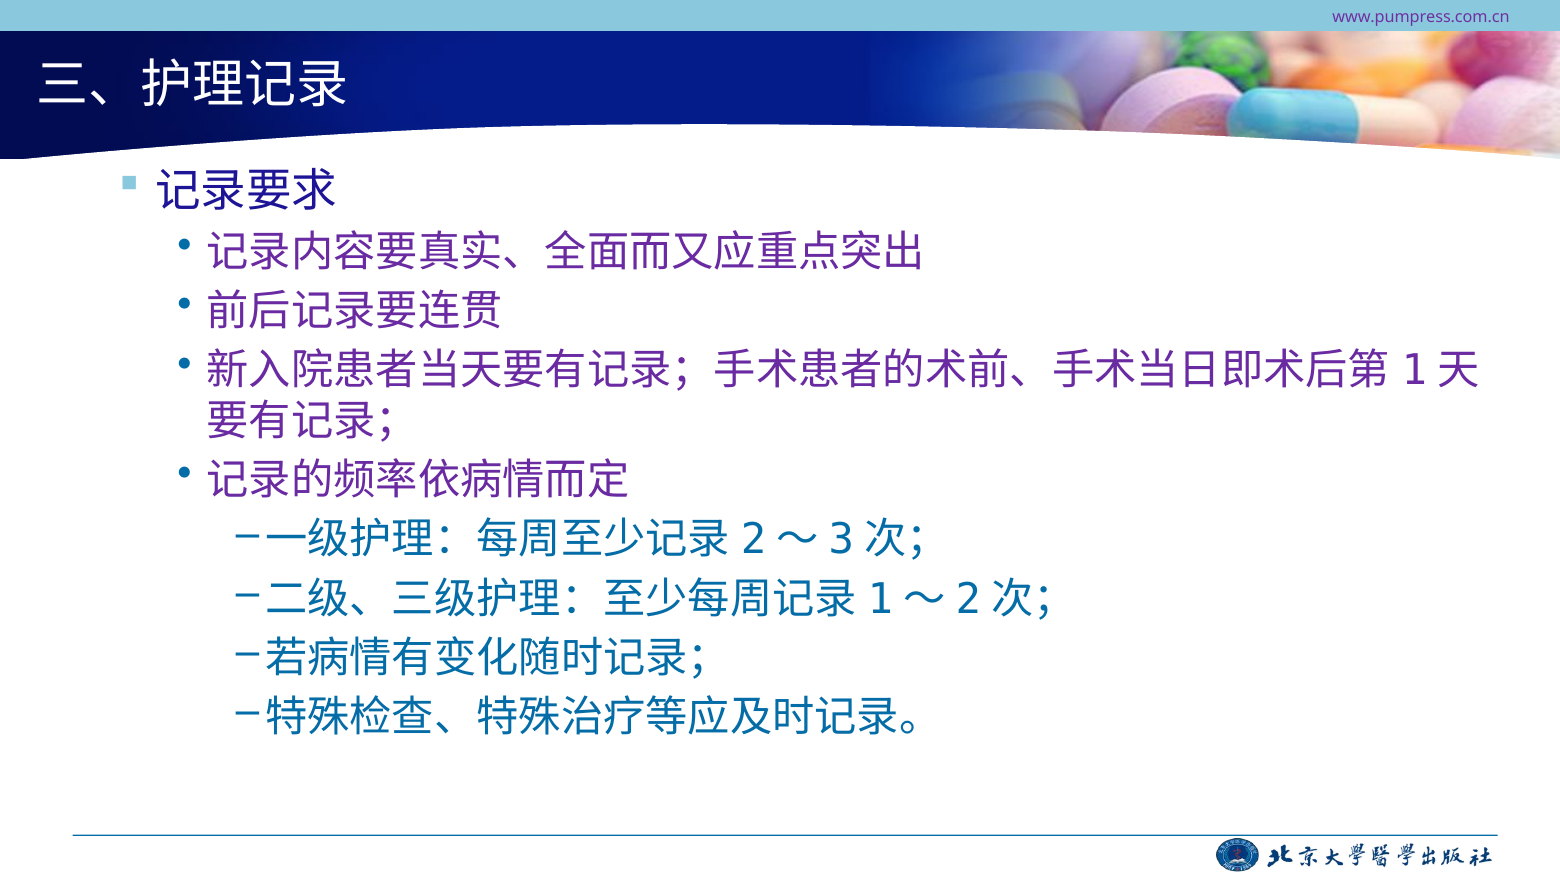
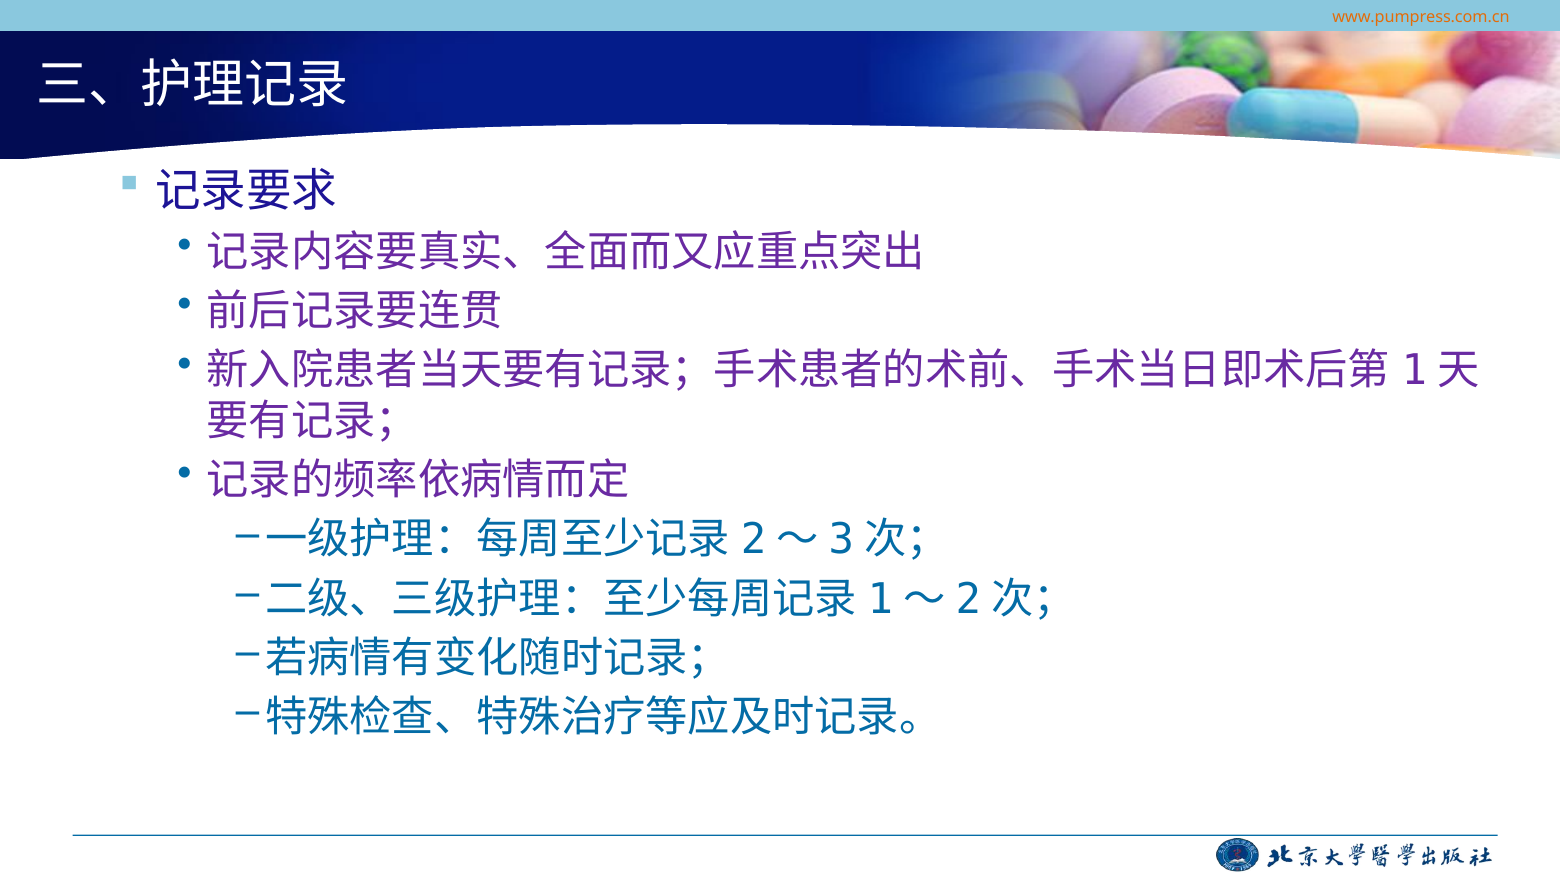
www.pumpress.com.cn colour: purple -> orange (1421, 17)
